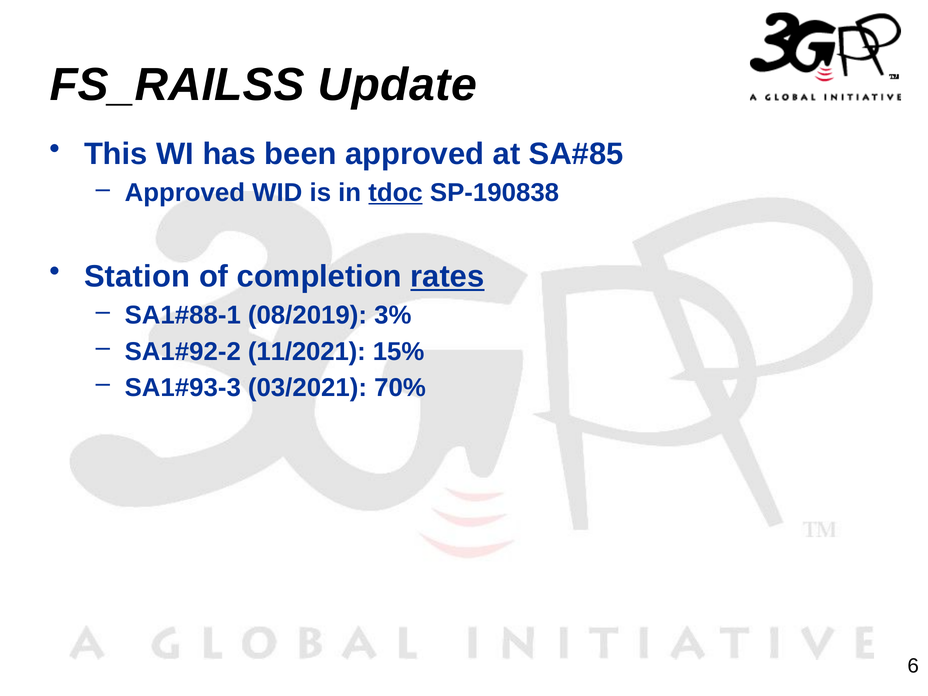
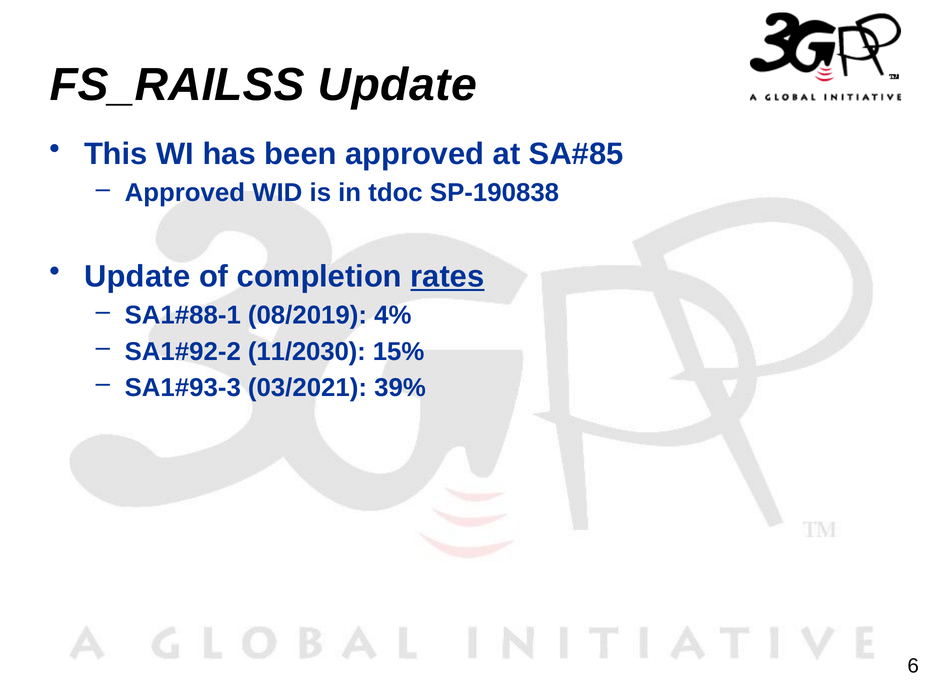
tdoc underline: present -> none (396, 193)
Station: Station -> Update (137, 277)
3%: 3% -> 4% (393, 315)
11/2021: 11/2021 -> 11/2030 (307, 352)
70%: 70% -> 39% (400, 388)
